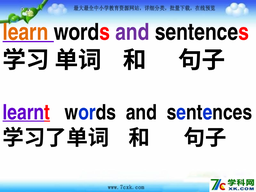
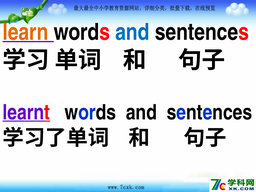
and colour: purple -> blue (132, 32)
